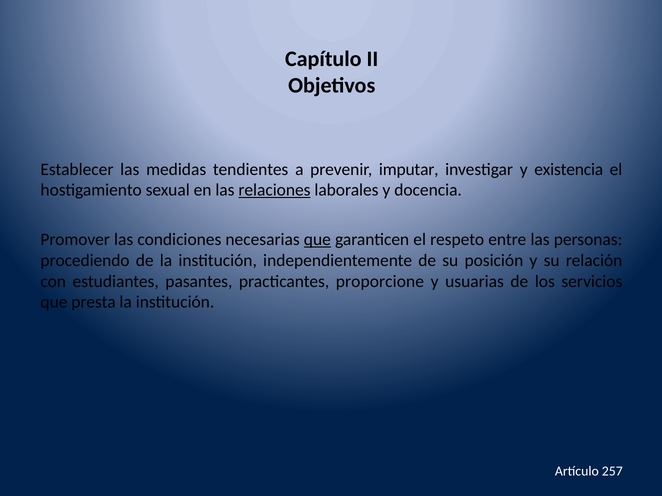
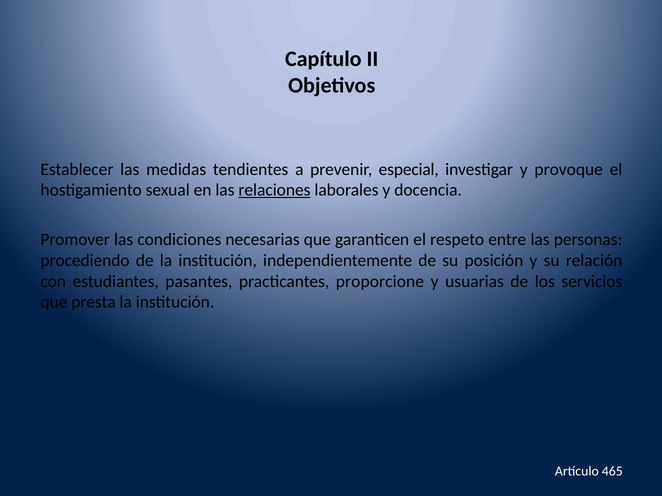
imputar: imputar -> especial (409, 169)
existencia: existencia -> provoque (569, 169)
que underline: present -> none (317, 240)
257: 257 -> 465 (612, 472)
